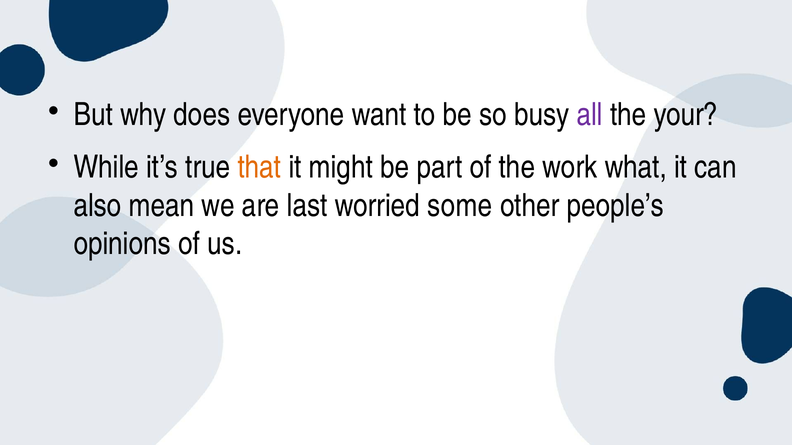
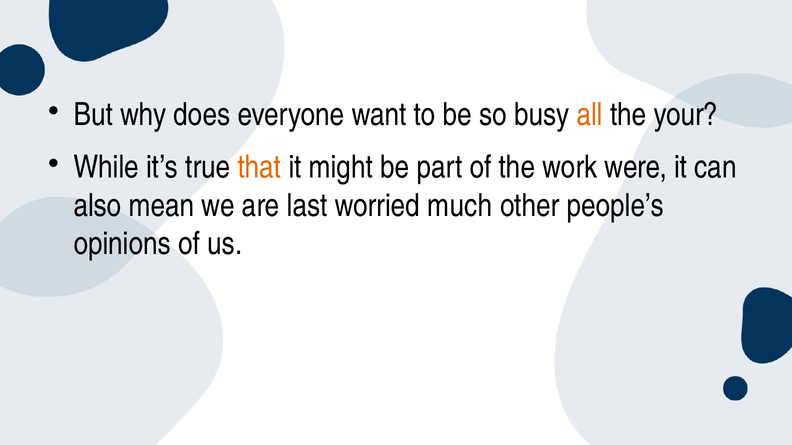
all colour: purple -> orange (590, 115)
what: what -> were (636, 167)
some: some -> much (460, 206)
